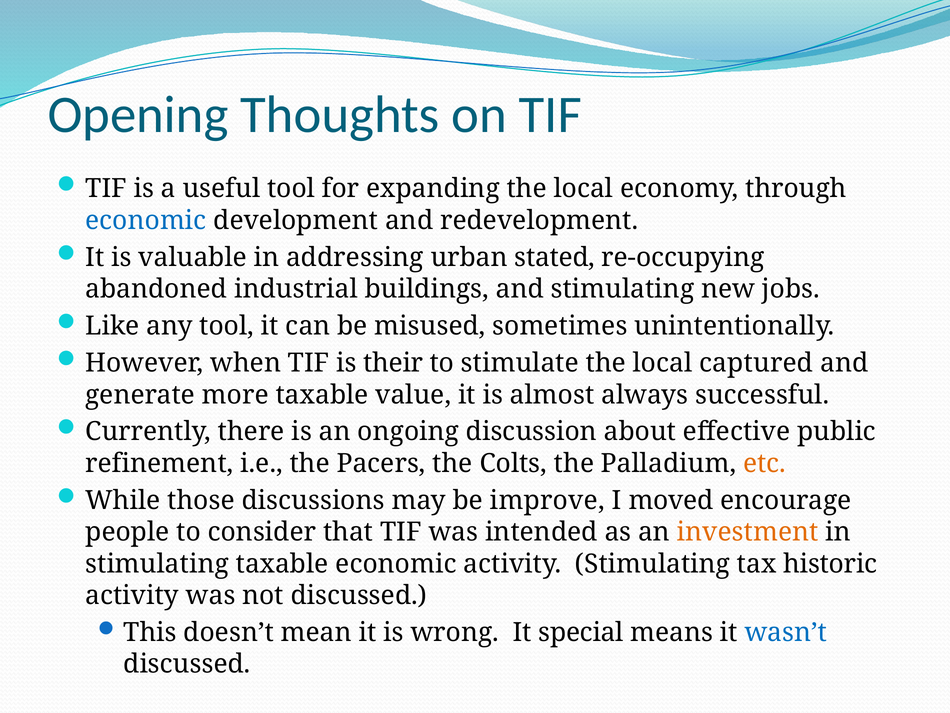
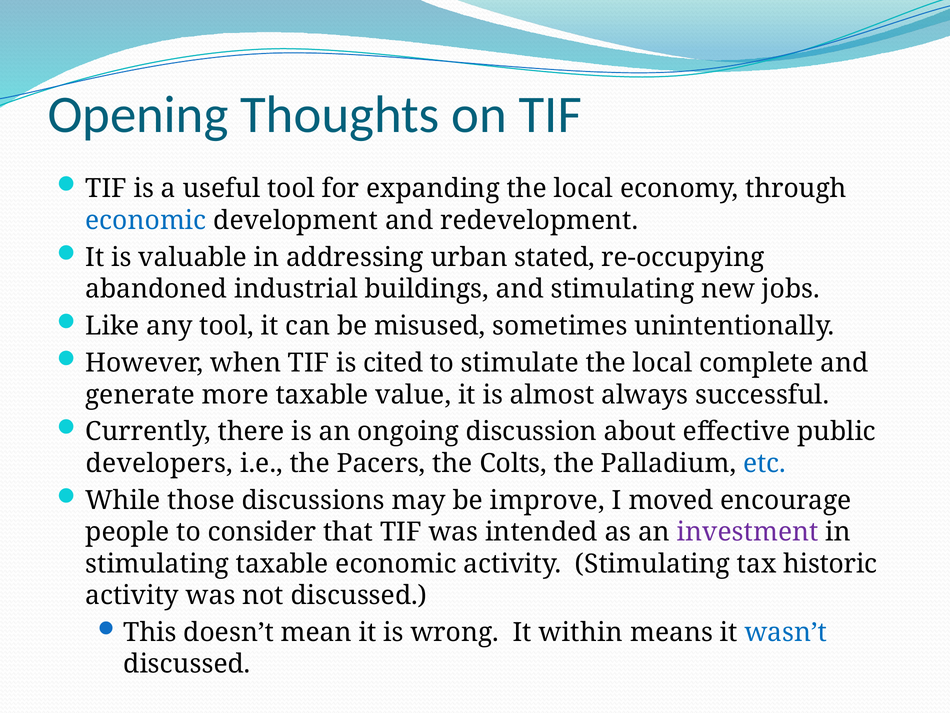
their: their -> cited (393, 363)
captured: captured -> complete (756, 363)
refinement: refinement -> developers (159, 463)
etc colour: orange -> blue (765, 463)
investment colour: orange -> purple (748, 532)
special: special -> within (581, 632)
